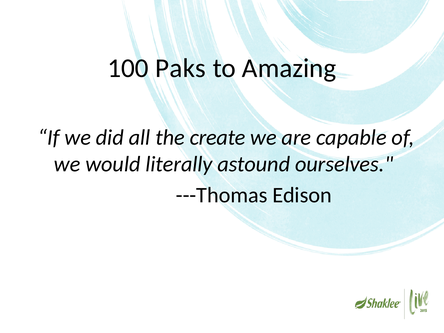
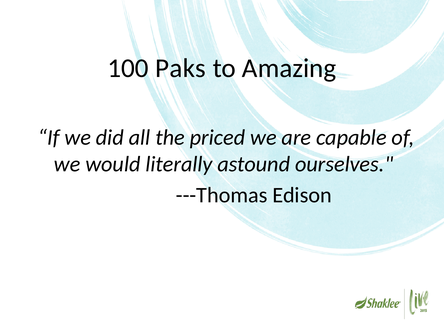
create: create -> priced (218, 138)
